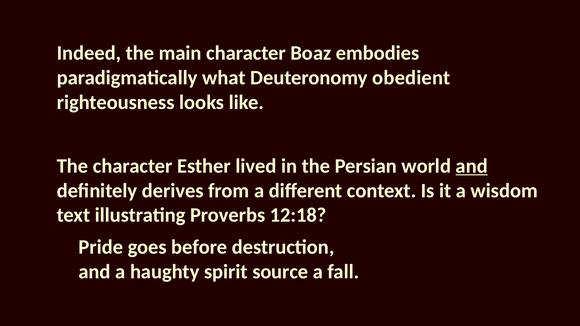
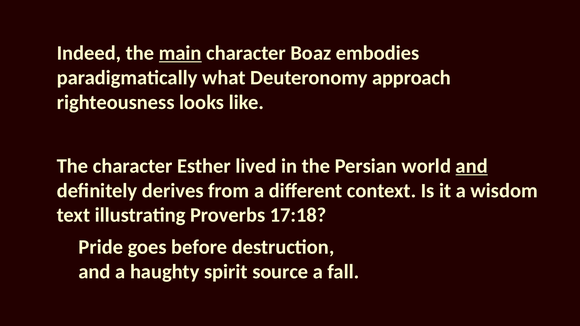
main underline: none -> present (180, 53)
obedient: obedient -> approach (412, 78)
12:18: 12:18 -> 17:18 (298, 215)
